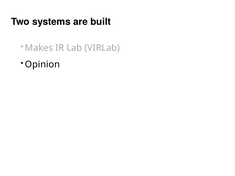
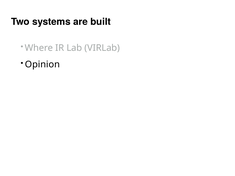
Makes: Makes -> Where (39, 48)
